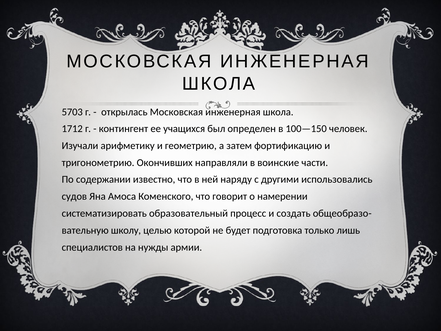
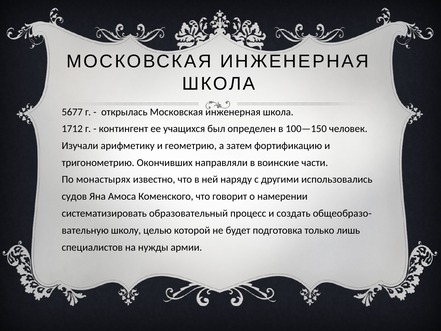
5703: 5703 -> 5677 (72, 112)
содержании: содержании -> монастырях (103, 179)
